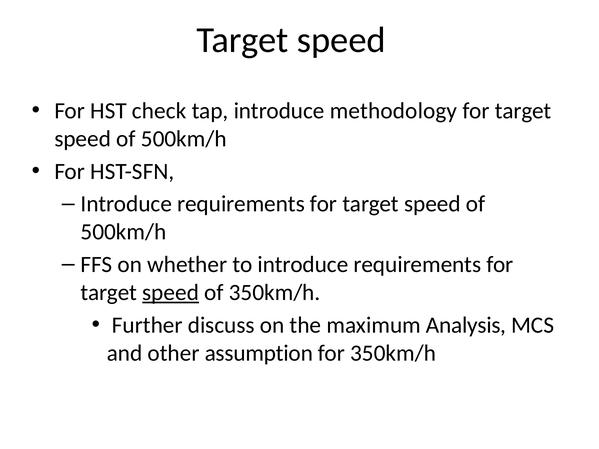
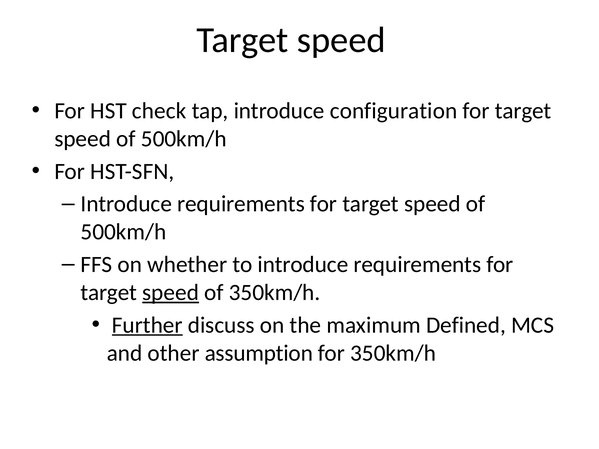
methodology: methodology -> configuration (394, 111)
Further underline: none -> present (147, 325)
Analysis: Analysis -> Defined (466, 325)
